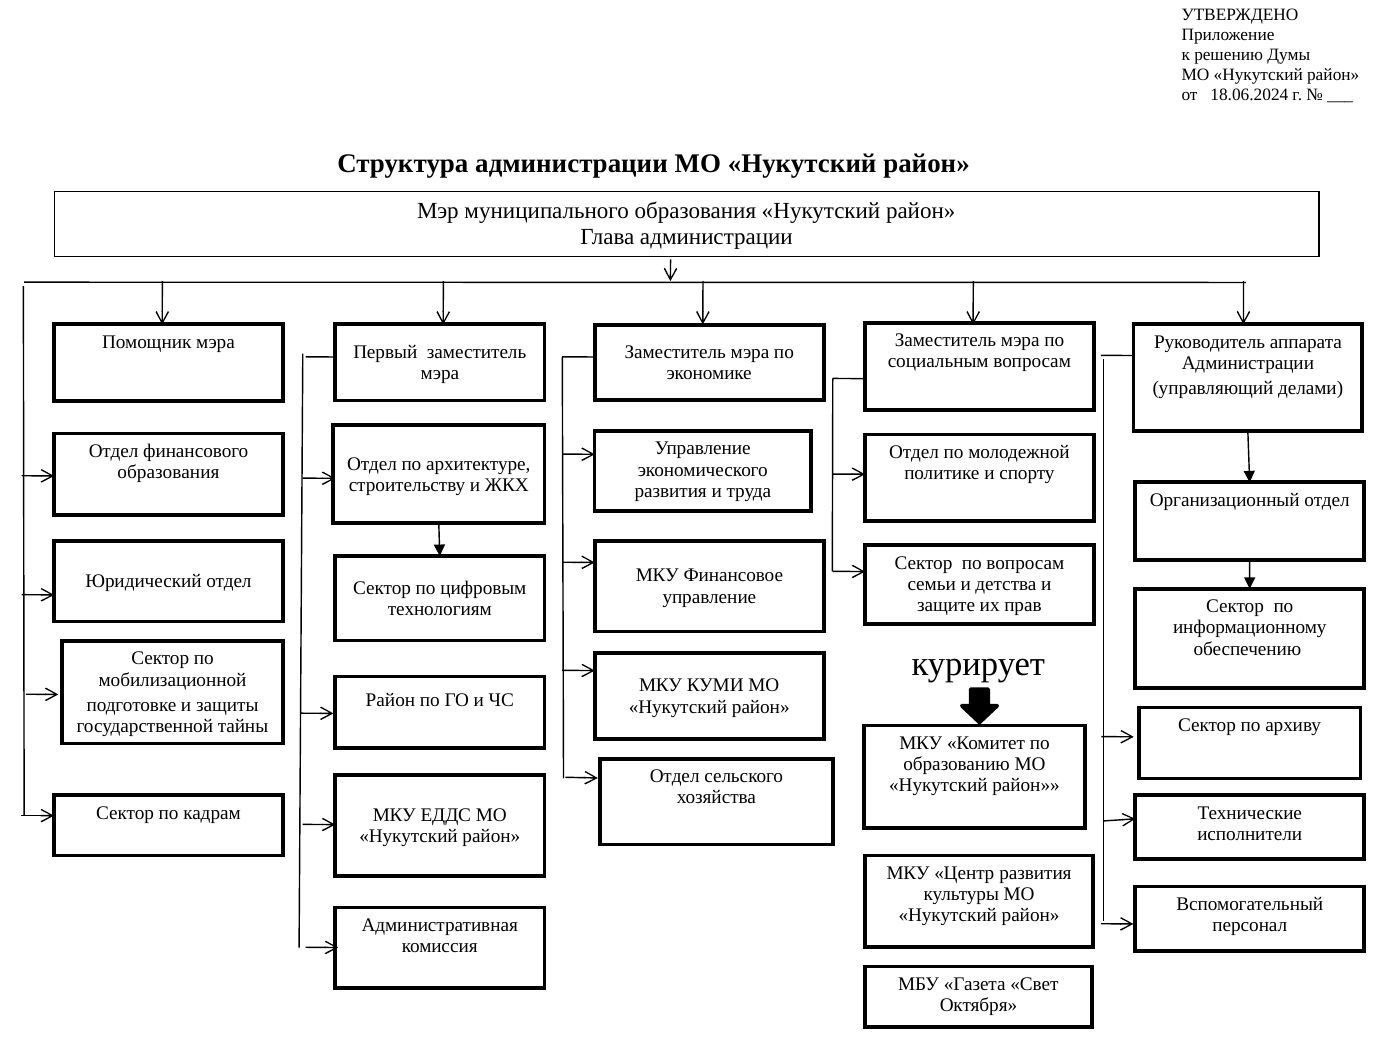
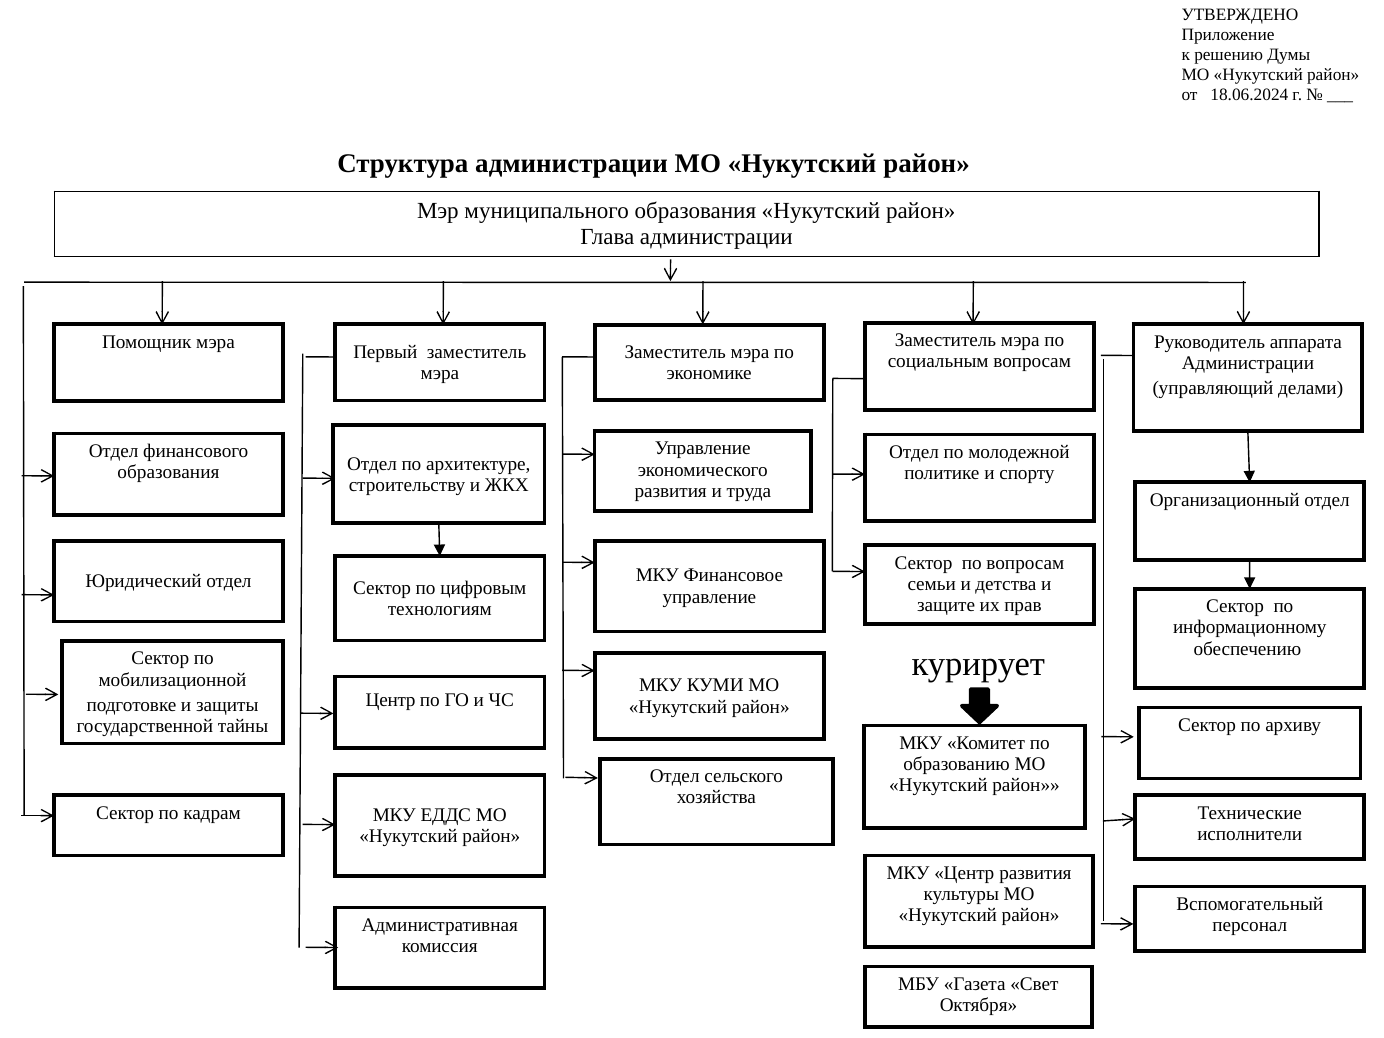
Район: Район -> Центр (391, 700)
